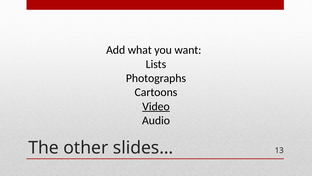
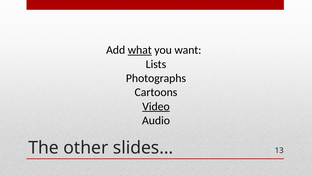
what underline: none -> present (140, 50)
